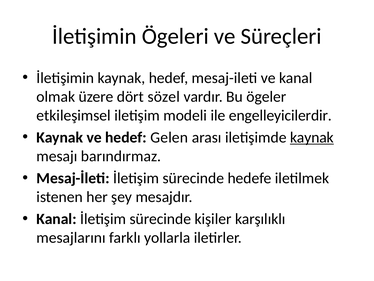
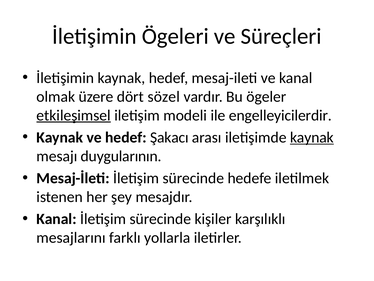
etkileşimsel underline: none -> present (74, 115)
Gelen: Gelen -> Şakacı (169, 137)
barındırmaz: barındırmaz -> duygularının (121, 156)
